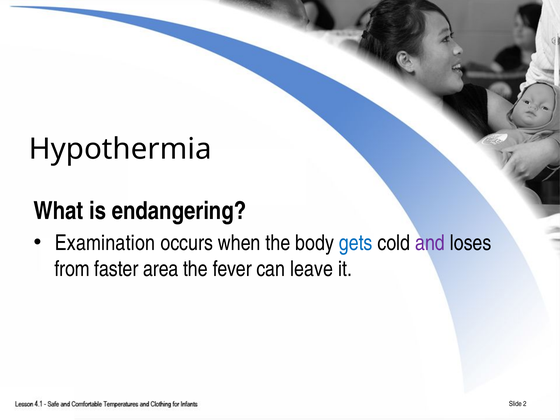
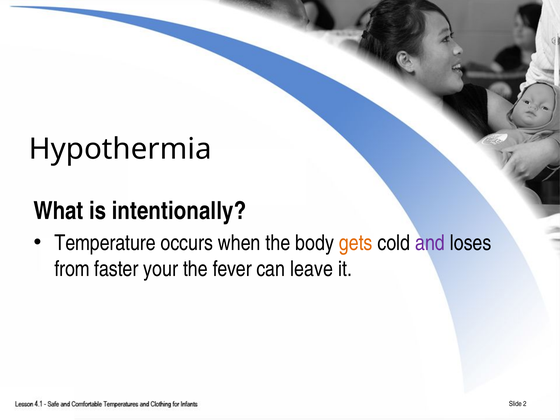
endangering: endangering -> intentionally (179, 211)
Examination: Examination -> Temperature (105, 243)
gets colour: blue -> orange (356, 243)
area: area -> your (161, 269)
